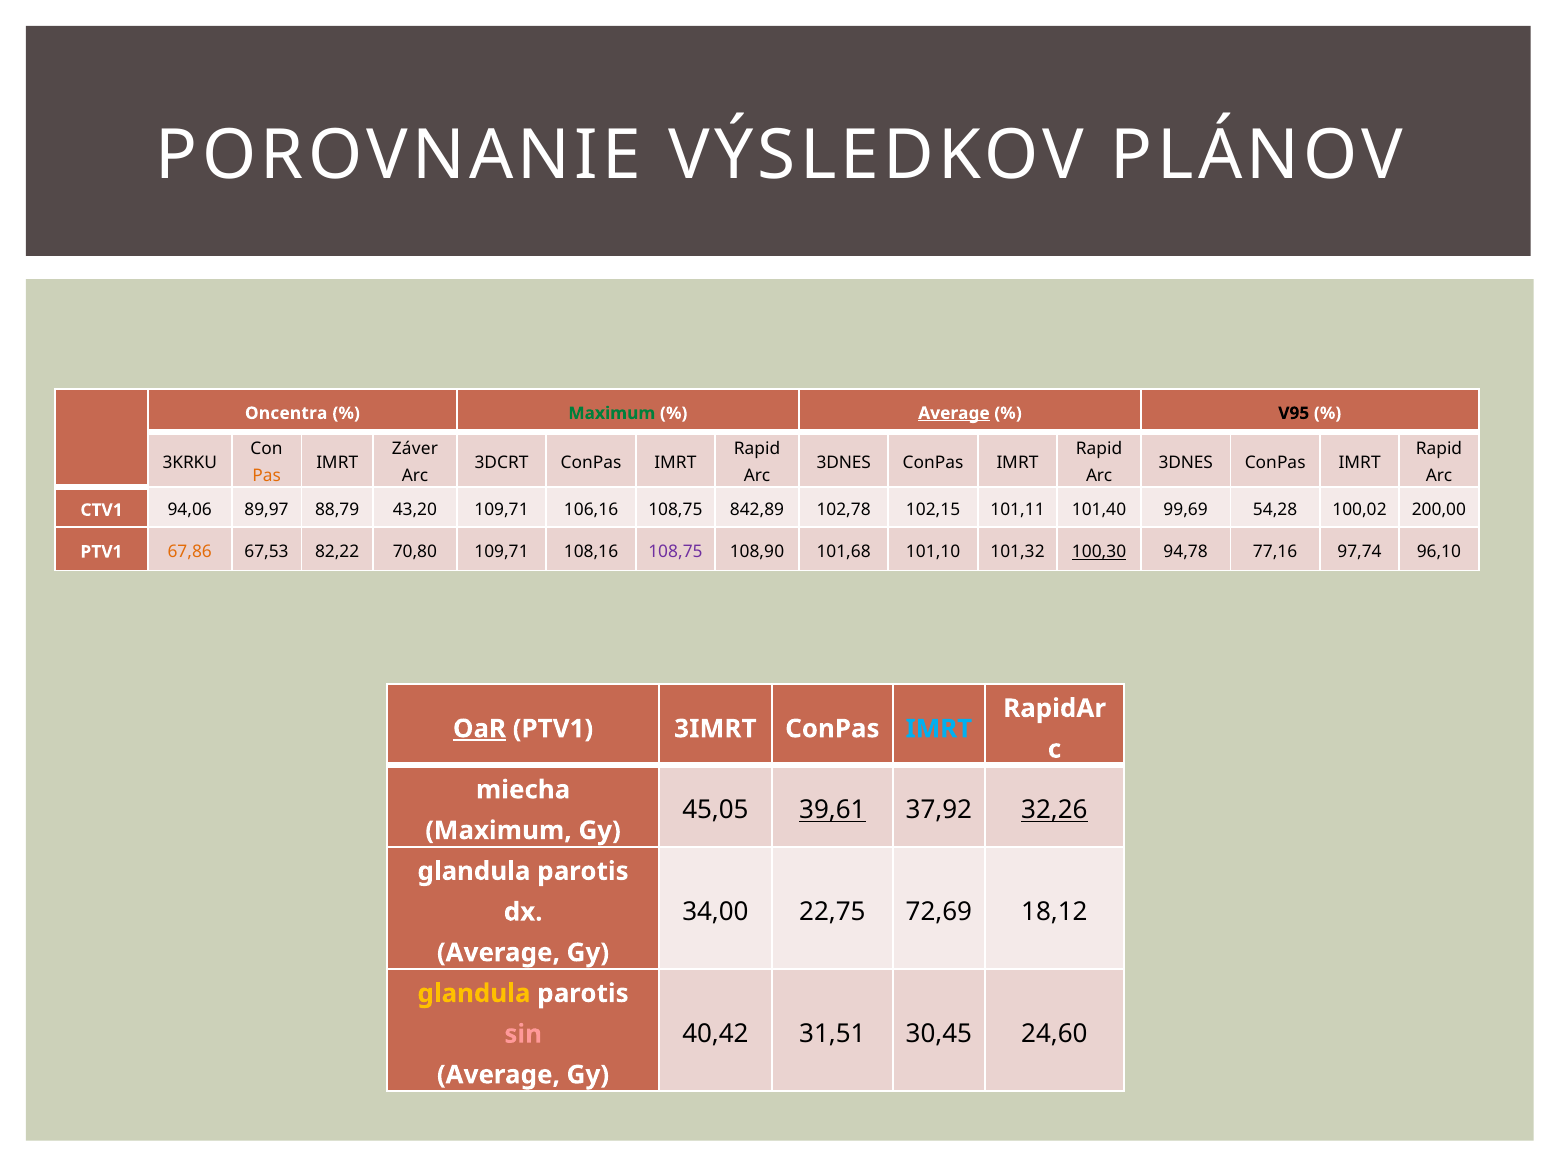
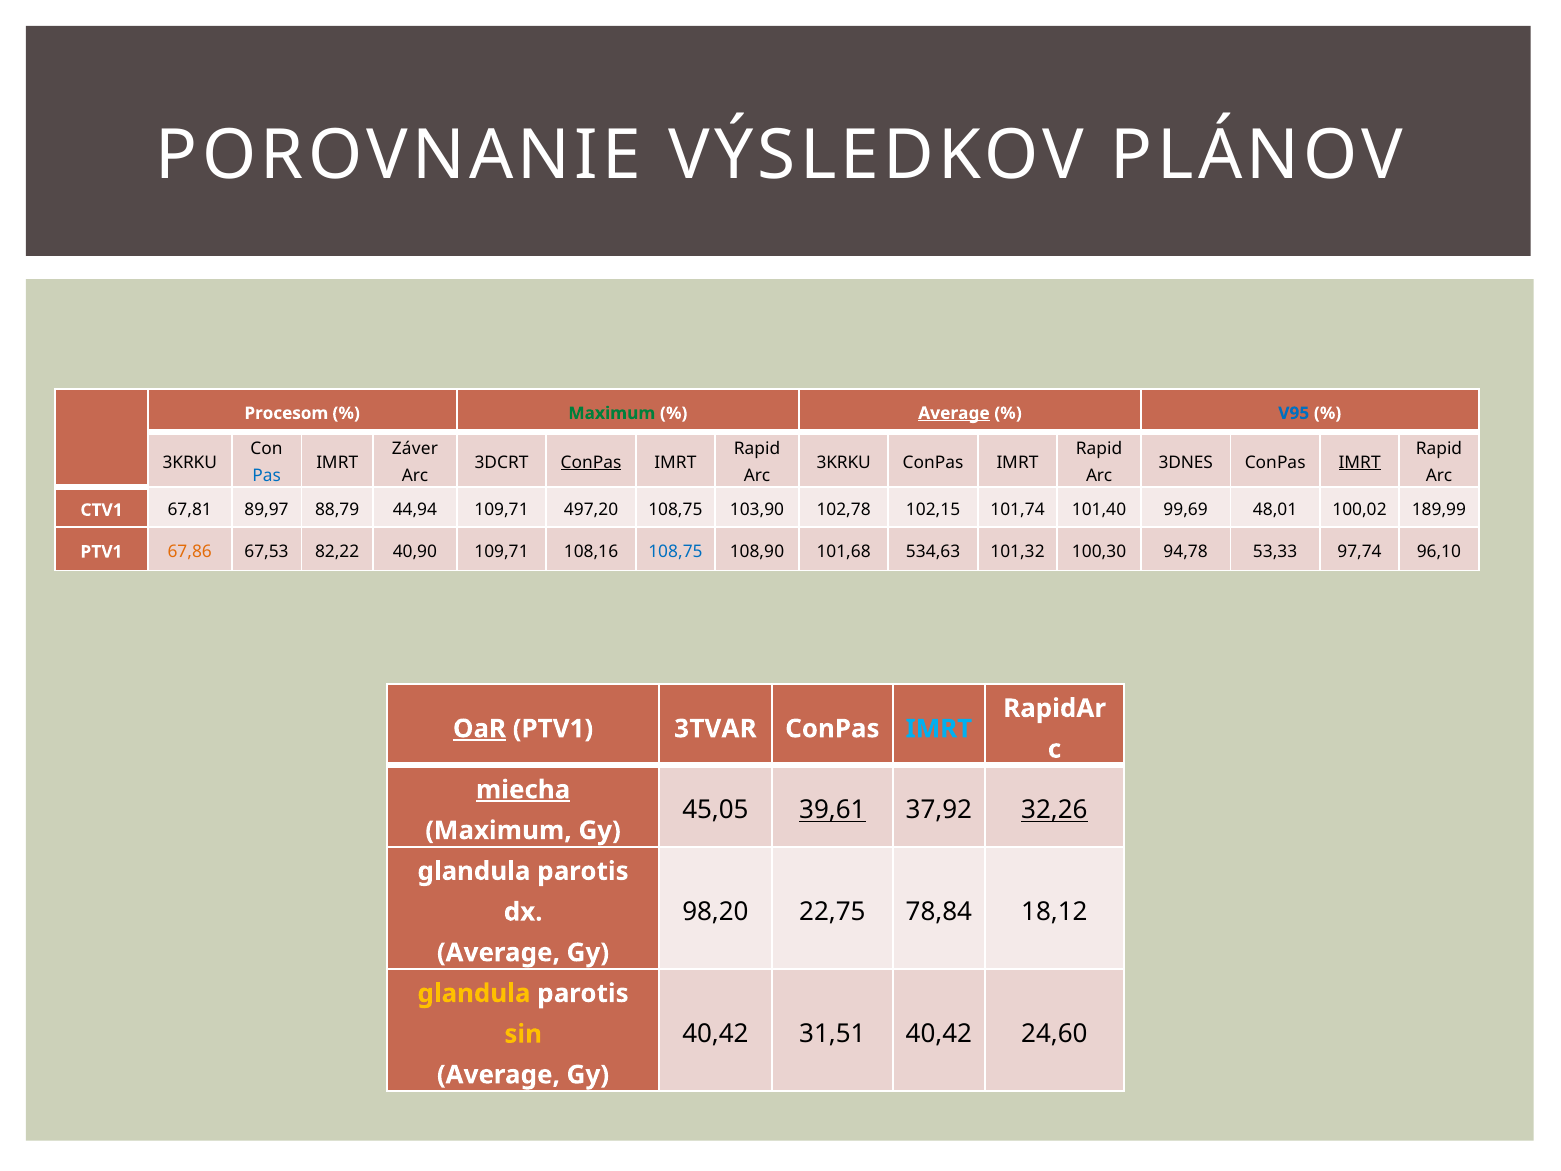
Oncentra: Oncentra -> Procesom (286, 413)
V95 colour: black -> blue (1294, 413)
ConPas underline: none -> present (591, 462)
3DNES: 3DNES -> 3KRKU (844, 462)
IMRT underline: none -> present (1360, 462)
Pas colour: orange -> blue (267, 476)
94,06: 94,06 -> 67,81 (190, 510)
43,20: 43,20 -> 44,94 (415, 510)
106,16: 106,16 -> 497,20 (591, 510)
842,89: 842,89 -> 103,90 (757, 510)
101,11: 101,11 -> 101,74 (1018, 510)
54,28: 54,28 -> 48,01 (1275, 510)
200,00: 200,00 -> 189,99 (1439, 510)
70,80: 70,80 -> 40,90 (415, 552)
108,75 colour: purple -> blue (675, 552)
101,10: 101,10 -> 534,63 (933, 552)
100,30 underline: present -> none (1099, 552)
77,16: 77,16 -> 53,33 (1275, 552)
3IMRT: 3IMRT -> 3TVAR (715, 729)
miecha underline: none -> present (523, 790)
34,00: 34,00 -> 98,20 (715, 912)
72,69: 72,69 -> 78,84 (939, 912)
31,51 30,45: 30,45 -> 40,42 (939, 1034)
sin colour: pink -> yellow (523, 1034)
